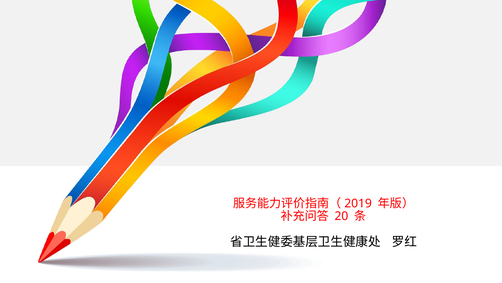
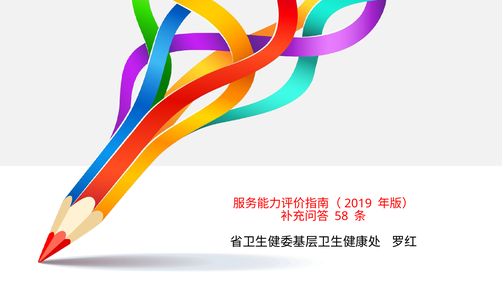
20: 20 -> 58 (341, 216)
